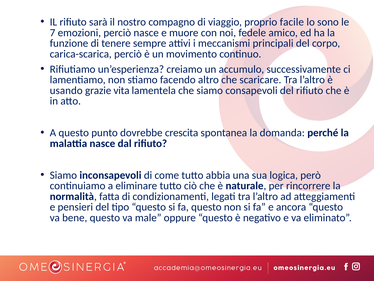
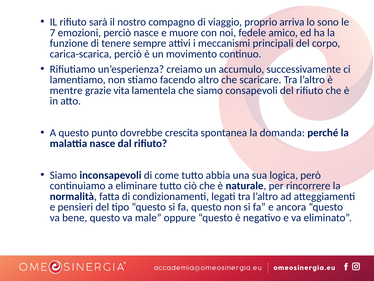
facile: facile -> arriva (292, 22)
usando: usando -> mentre (66, 90)
